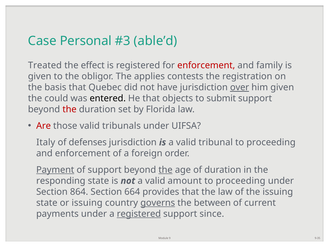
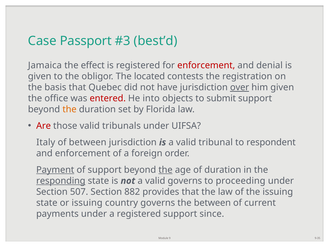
Personal: Personal -> Passport (86, 41)
able’d: able’d -> best’d (156, 41)
Treated: Treated -> Jamaica (45, 65)
family: family -> denial (269, 65)
applies: applies -> located (150, 76)
could: could -> office (56, 98)
entered colour: black -> red (108, 98)
He that: that -> into (151, 98)
the colour: red -> orange (70, 109)
of defenses: defenses -> between (88, 142)
proceeding: proceeding -> respondent (271, 142)
responding underline: none -> present (61, 181)
valid amount: amount -> governs (185, 181)
864: 864 -> 507 (79, 192)
664: 664 -> 882 (132, 192)
governs underline: present -> none (158, 203)
registered underline: present -> none (139, 214)
